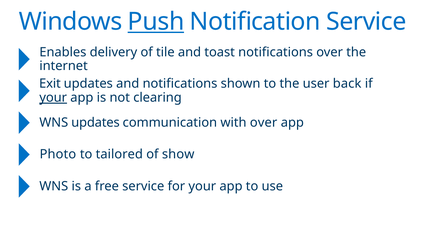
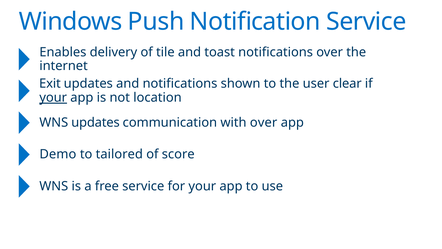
Push underline: present -> none (156, 22)
back: back -> clear (347, 84)
clearing: clearing -> location (157, 98)
Photo: Photo -> Demo (58, 154)
show: show -> score (178, 154)
